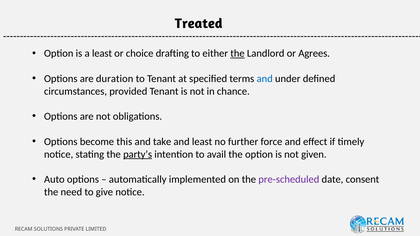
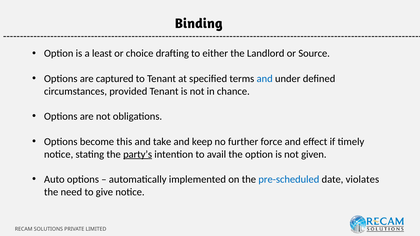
Treated: Treated -> Binding (199, 24)
the underline: present -> none (237, 54)
Agrees: Agrees -> Source (314, 54)
duration: duration -> captured (115, 79)
and least: least -> keep (202, 142)
pre-scheduled colour: purple -> blue (289, 180)
consent: consent -> violates (362, 180)
